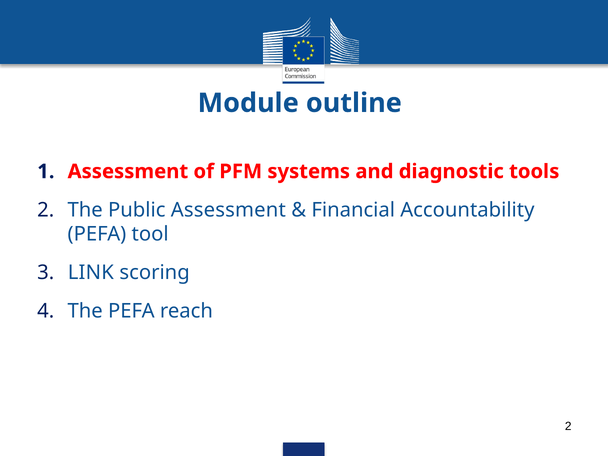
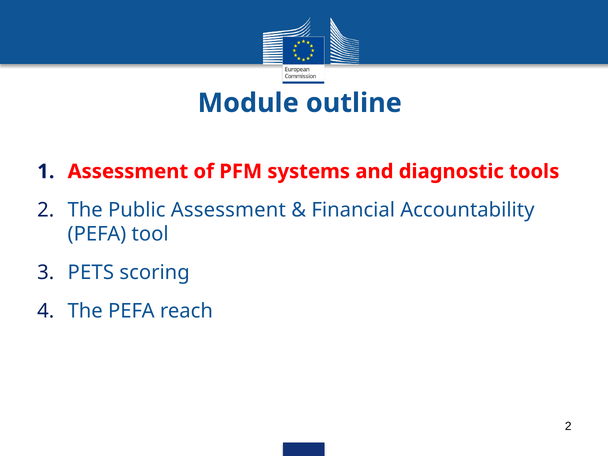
LINK: LINK -> PETS (91, 273)
